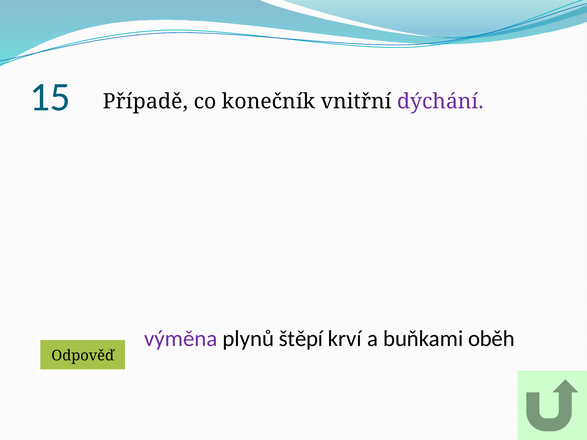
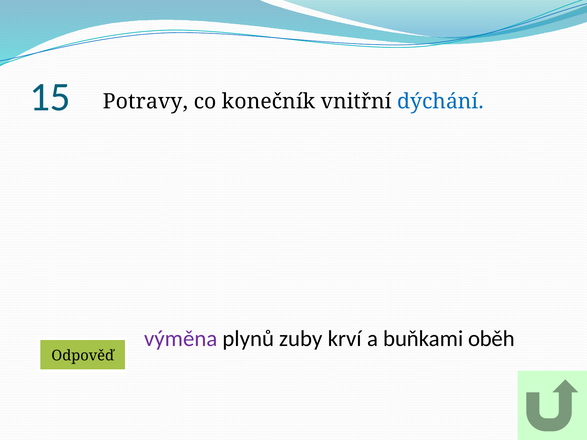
Případě: Případě -> Potravy (145, 101)
dýchání colour: purple -> blue (440, 101)
štěpí: štěpí -> zuby (301, 339)
